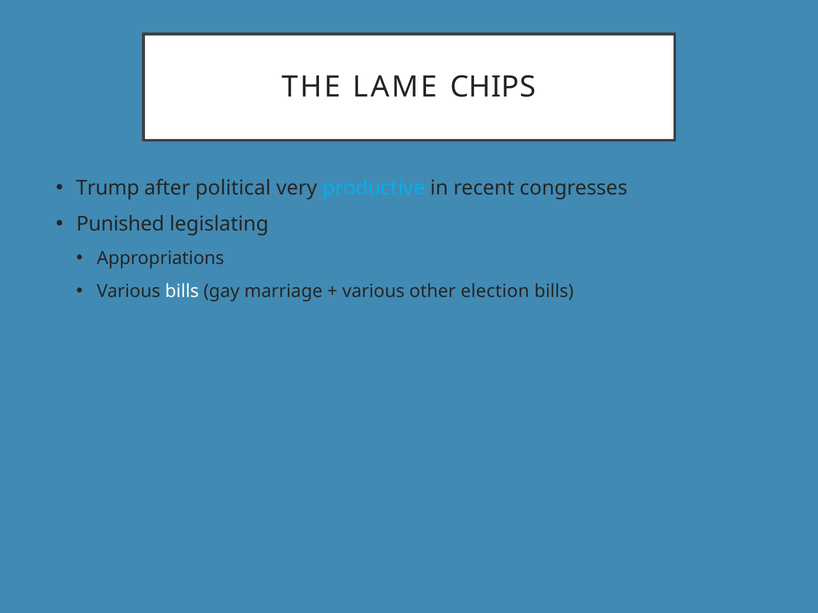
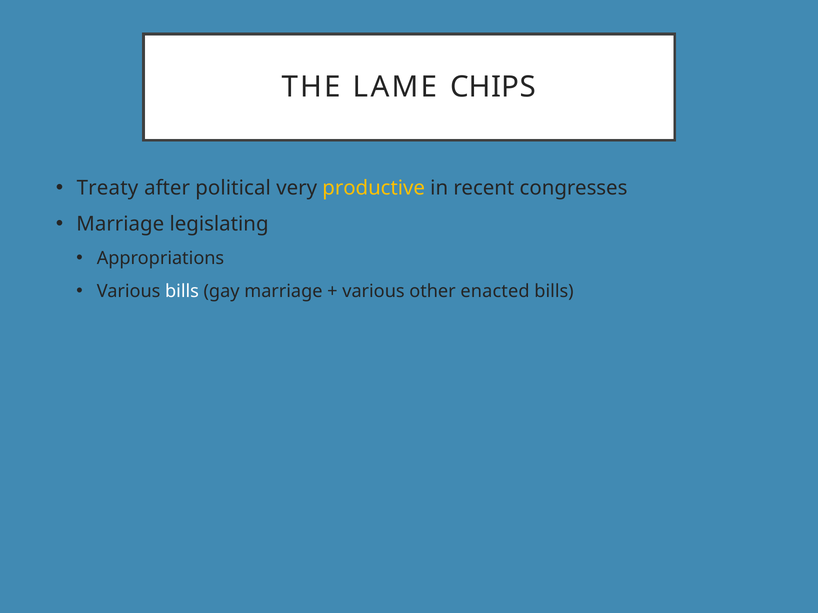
Trump: Trump -> Treaty (107, 188)
productive colour: light blue -> yellow (374, 188)
Punished: Punished -> Marriage (120, 224)
election: election -> enacted (495, 292)
